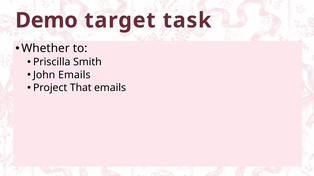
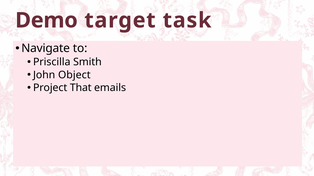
Whether: Whether -> Navigate (46, 49)
John Emails: Emails -> Object (74, 75)
